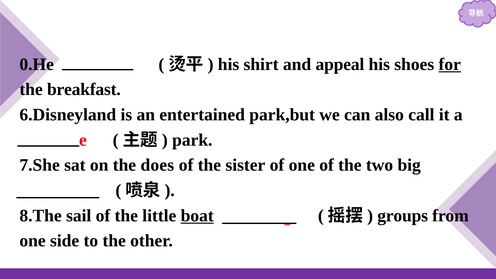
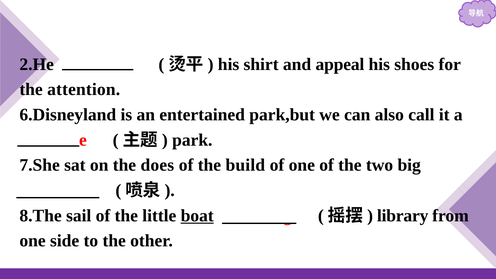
0.He: 0.He -> 2.He (37, 64)
for underline: present -> none (450, 64)
breakfast: breakfast -> attention (84, 90)
sister: sister -> build (245, 165)
groups: groups -> library (403, 216)
